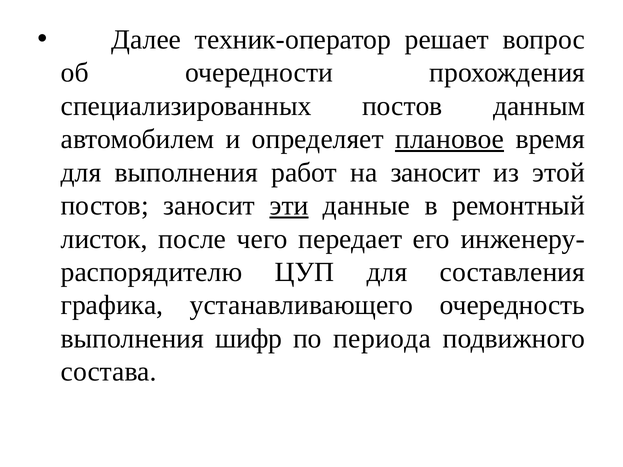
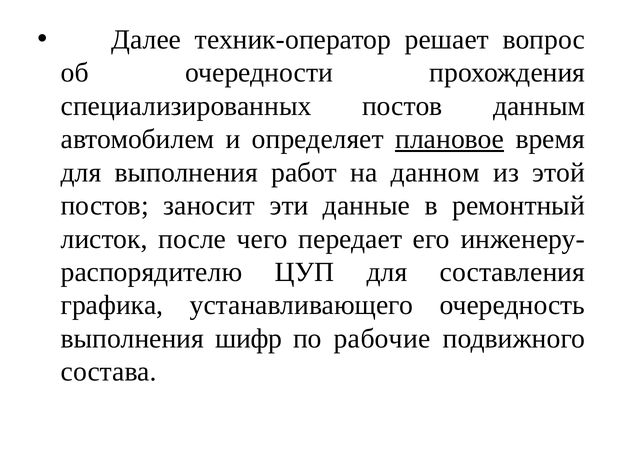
на заносит: заносит -> данном (435, 172)
эти underline: present -> none (289, 206)
периода: периода -> рабочие (382, 339)
